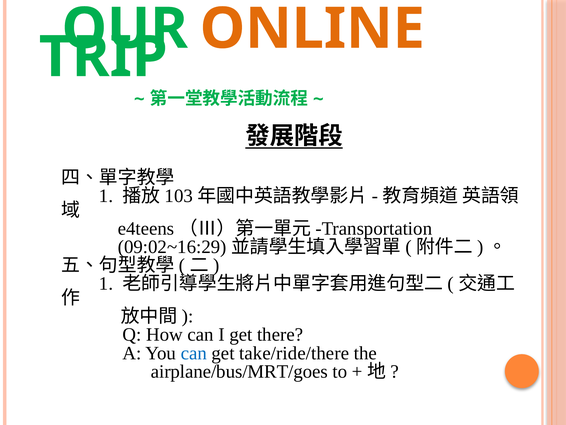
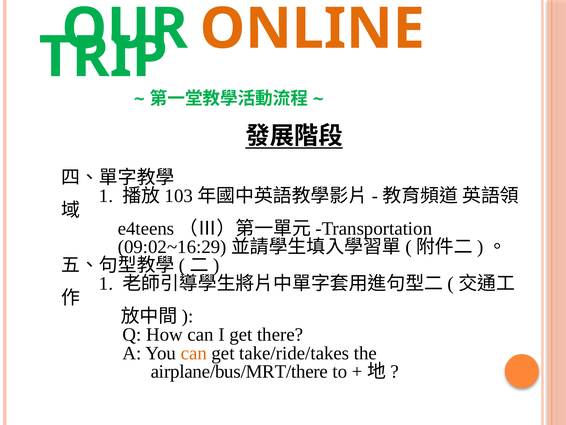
can colour: blue -> orange (194, 353)
take/ride/there: take/ride/there -> take/ride/takes (294, 353)
airplane/bus/MRT/goes: airplane/bus/MRT/goes -> airplane/bus/MRT/there (239, 371)
